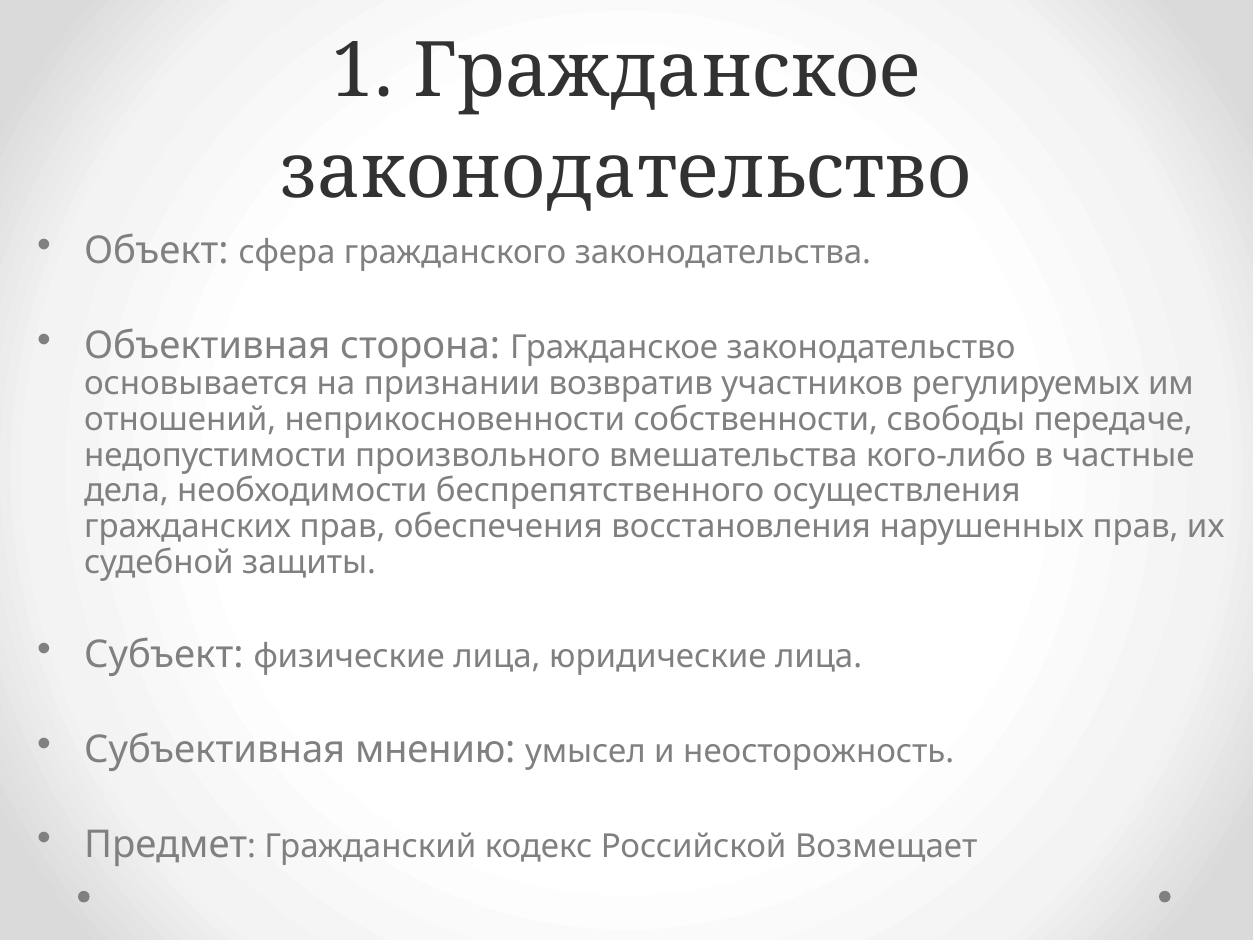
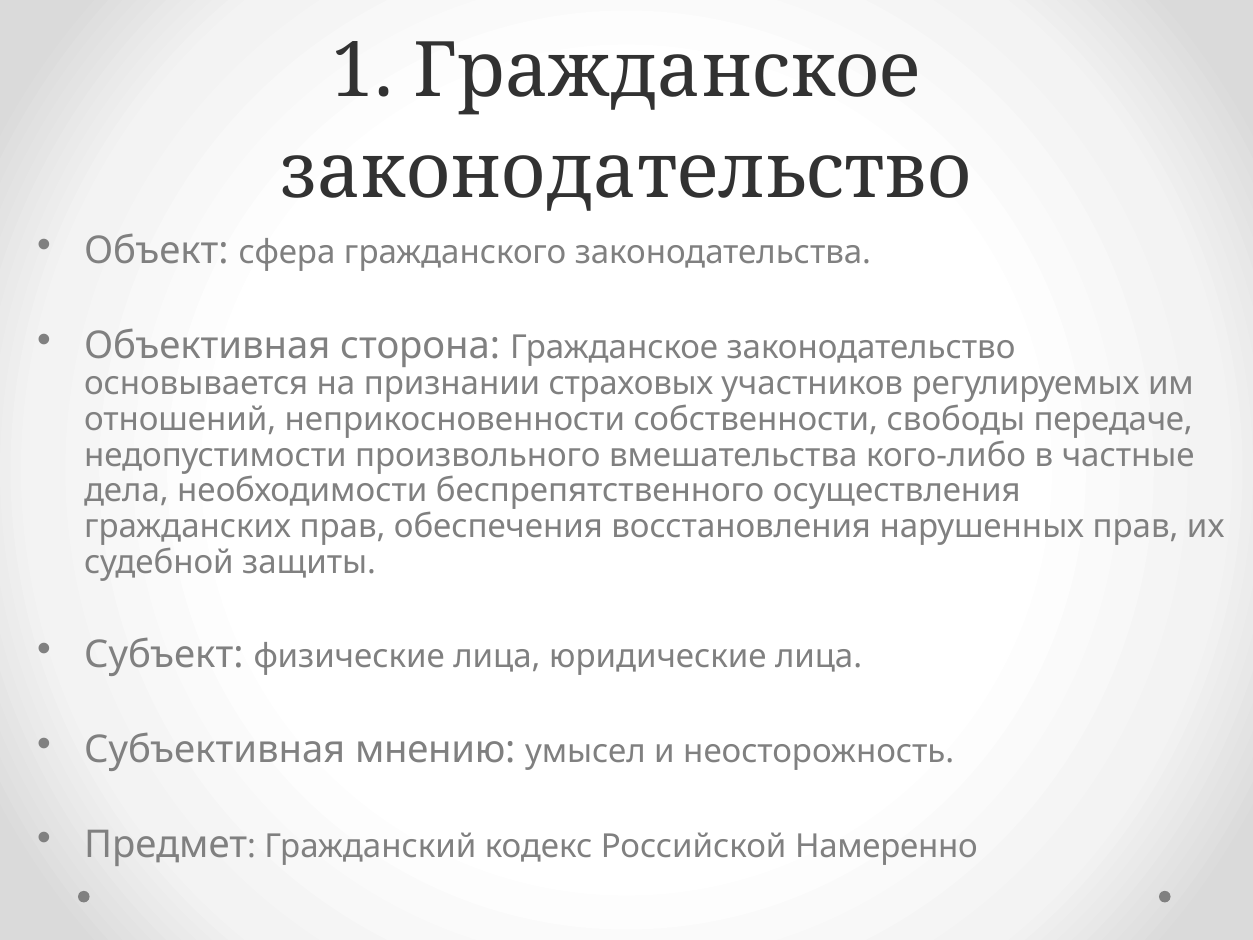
возвратив: возвратив -> страховых (631, 384)
Возмещает: Возмещает -> Намеренно (886, 846)
